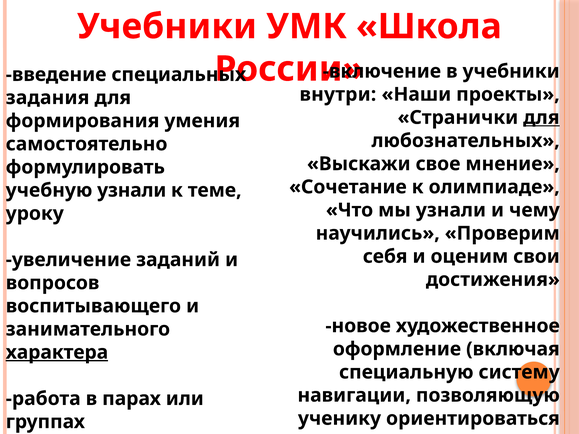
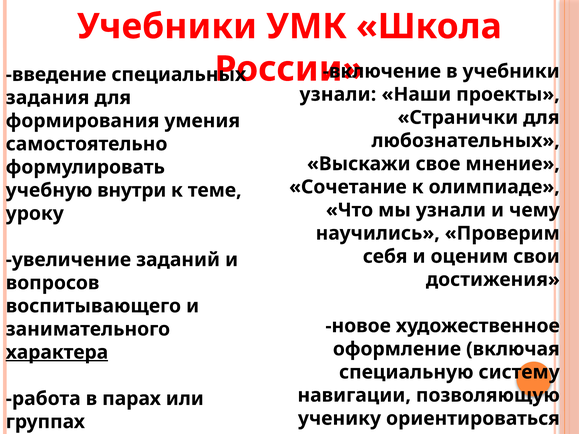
внутри: внутри -> узнали (338, 94)
для underline: present -> none (541, 118)
учебную узнали: узнали -> внутри (132, 190)
